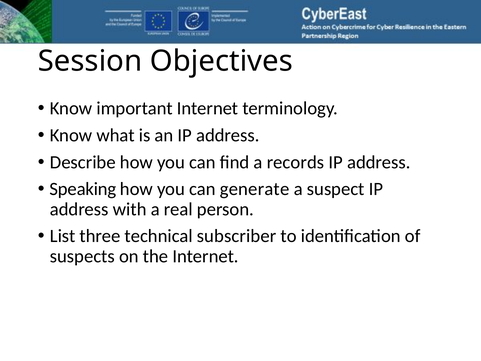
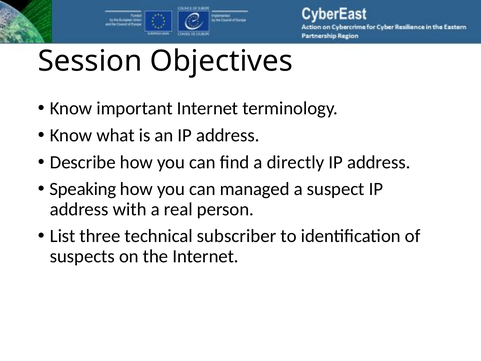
records: records -> directly (295, 162)
generate: generate -> managed (255, 189)
